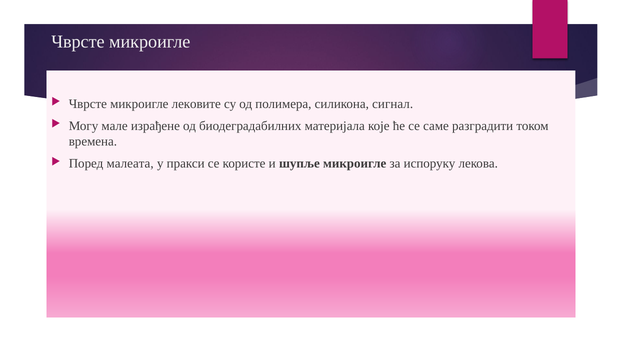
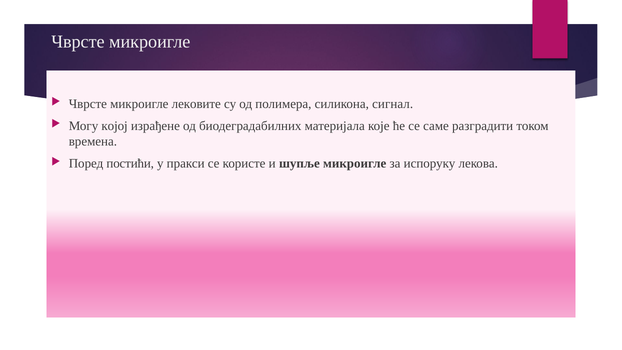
мале: мале -> којој (115, 126)
малеата: малеата -> постићи (130, 163)
